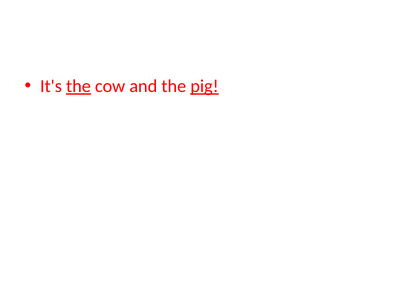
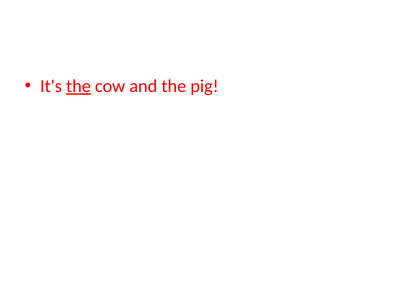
pig underline: present -> none (205, 86)
